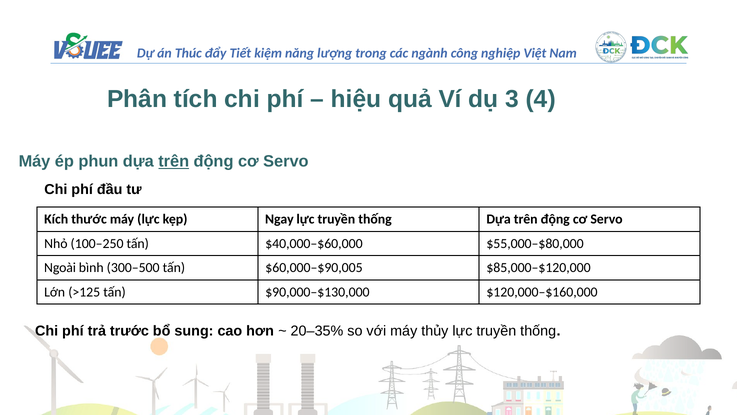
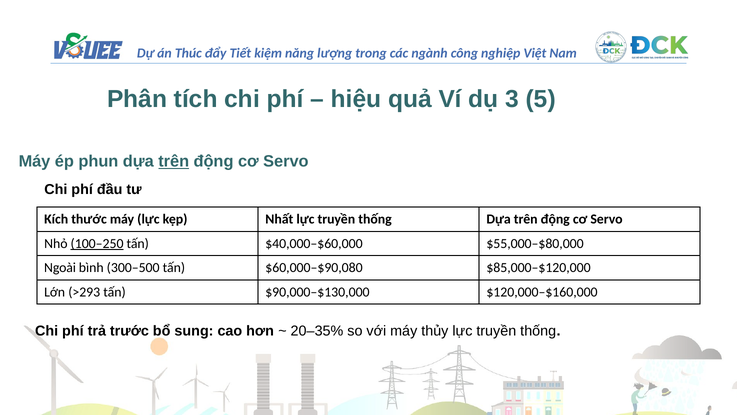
4: 4 -> 5 (541, 99)
Ngay: Ngay -> Nhất (279, 219)
100–250 underline: none -> present (97, 243)
$60,000–$90,005: $60,000–$90,005 -> $60,000–$90,080 (314, 268)
>125: >125 -> >293 (84, 292)
